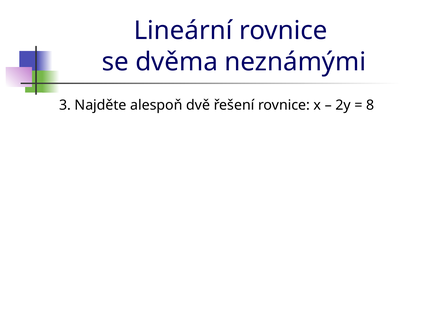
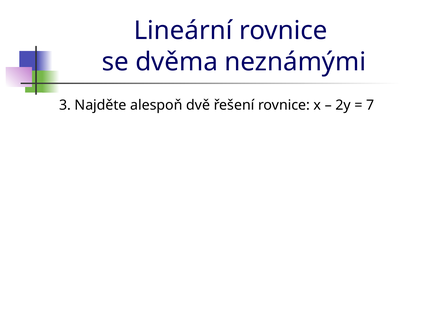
8: 8 -> 7 (370, 105)
